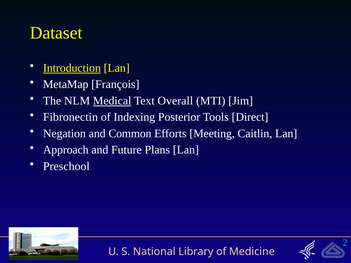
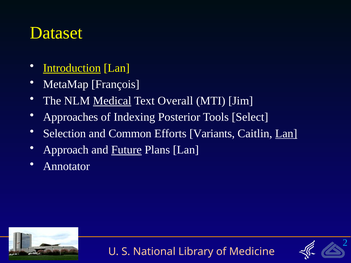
Fibronectin: Fibronectin -> Approaches (71, 117)
Direct: Direct -> Select (250, 117)
Negation: Negation -> Selection (64, 134)
Meeting: Meeting -> Variants (212, 134)
Lan underline: none -> present (286, 134)
Future underline: none -> present (126, 150)
Preschool: Preschool -> Annotator (66, 166)
